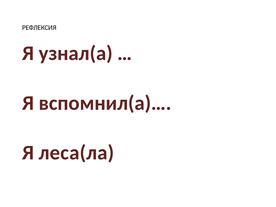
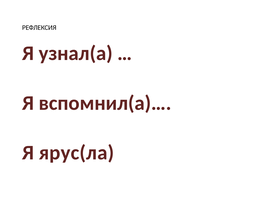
леса(ла: леса(ла -> ярус(ла (76, 153)
